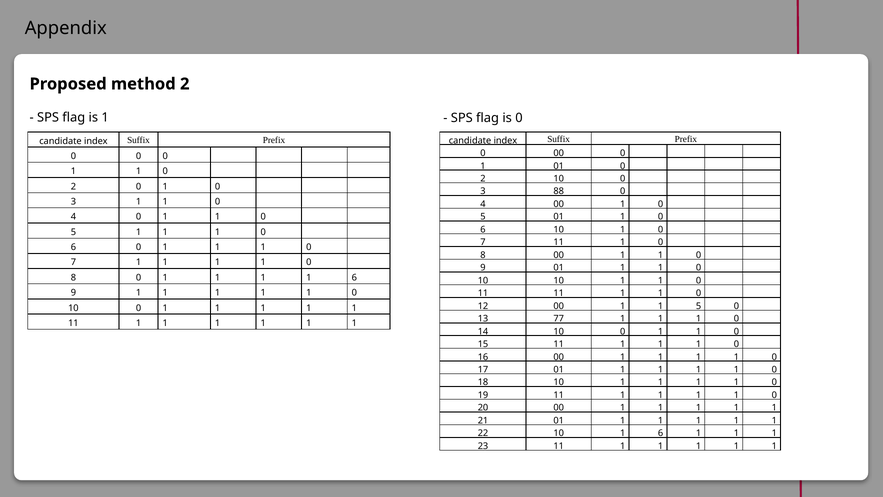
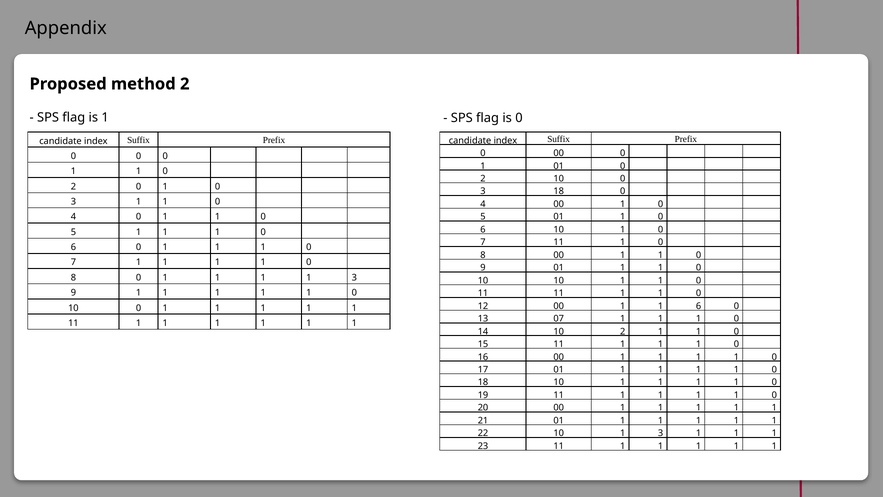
3 88: 88 -> 18 (559, 191)
1 1 6: 6 -> 3 (354, 277)
1 5: 5 -> 6 (699, 306)
77: 77 -> 07 (559, 319)
14 10 0: 0 -> 2 (623, 331)
10 1 6: 6 -> 3 (661, 433)
